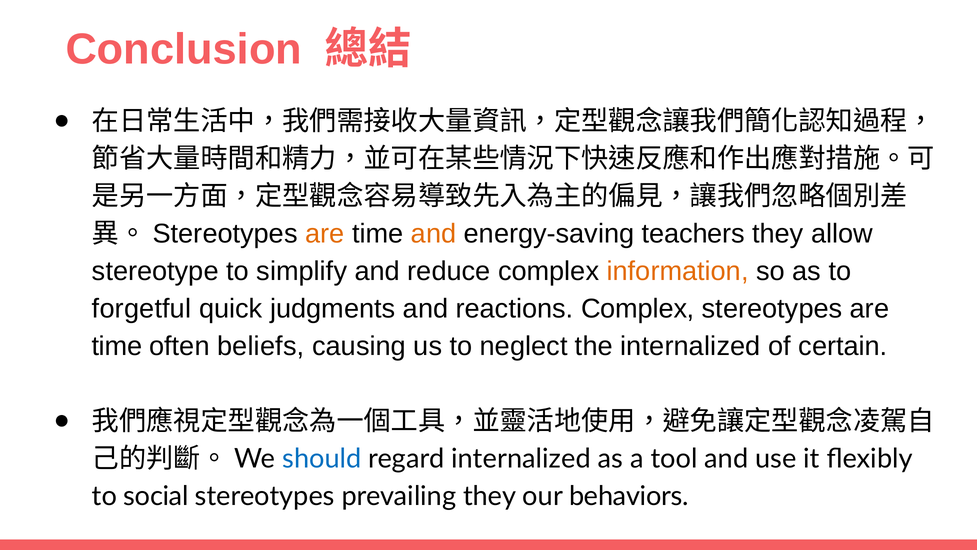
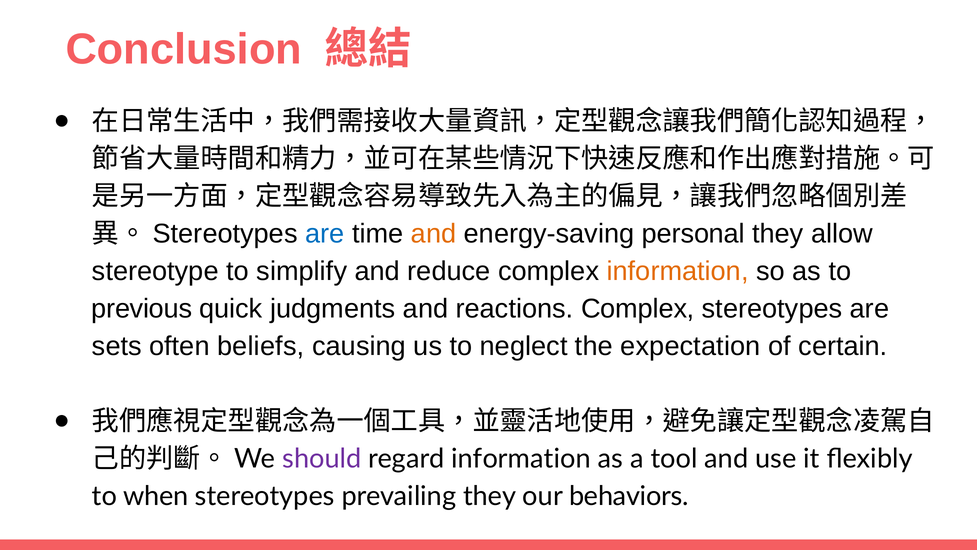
are colour: orange -> blue (325, 234)
teachers: teachers -> personal (693, 234)
forgetful: forgetful -> previous (142, 309)
time: time -> sets (117, 346)
the internalized: internalized -> expectation (690, 346)
should colour: blue -> purple (322, 458)
regard internalized: internalized -> information (521, 458)
social: social -> when (156, 496)
